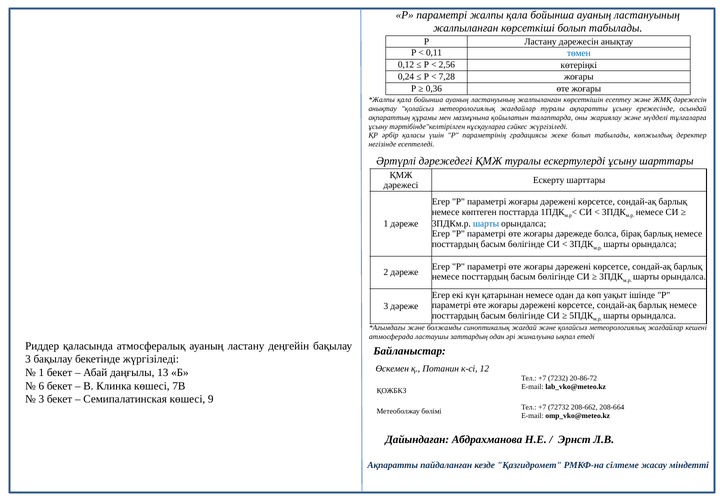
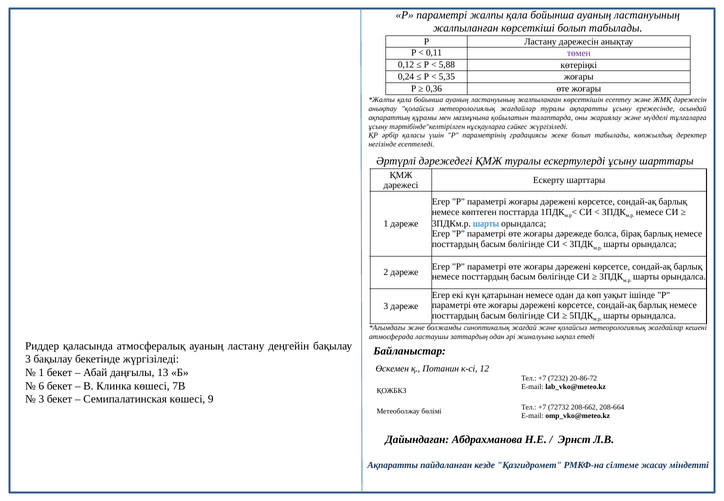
төмен colour: blue -> purple (579, 53)
2,56: 2,56 -> 5,88 (447, 65)
7,28: 7,28 -> 5,35 (447, 77)
